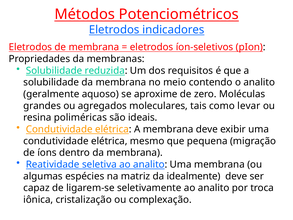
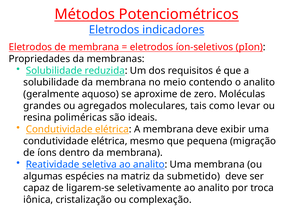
idealmente: idealmente -> submetido (193, 176)
